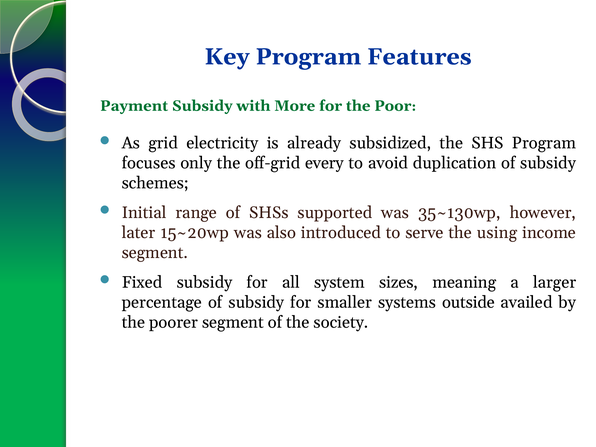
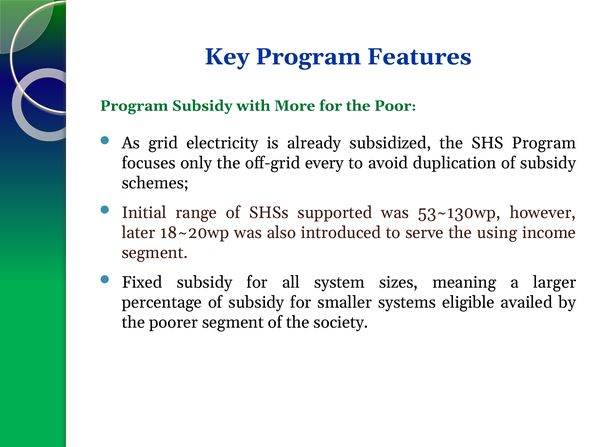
Payment: Payment -> Program (134, 106)
35~130wp: 35~130wp -> 53~130wp (459, 213)
15~20wp: 15~20wp -> 18~20wp (195, 233)
outside: outside -> eligible (468, 302)
